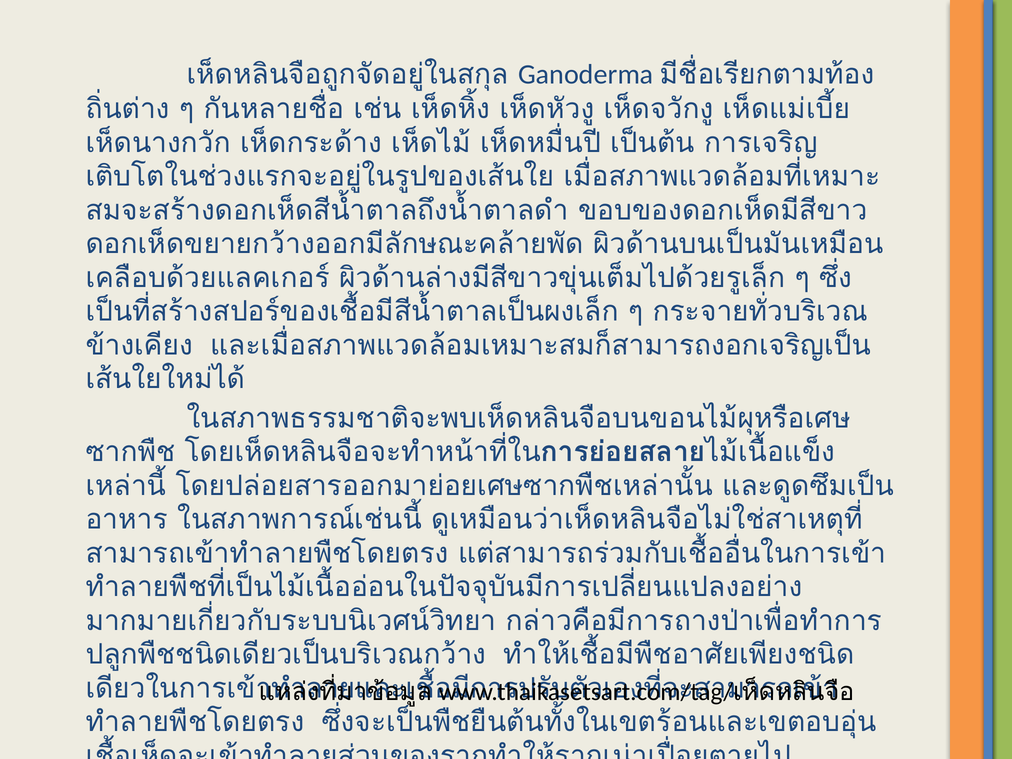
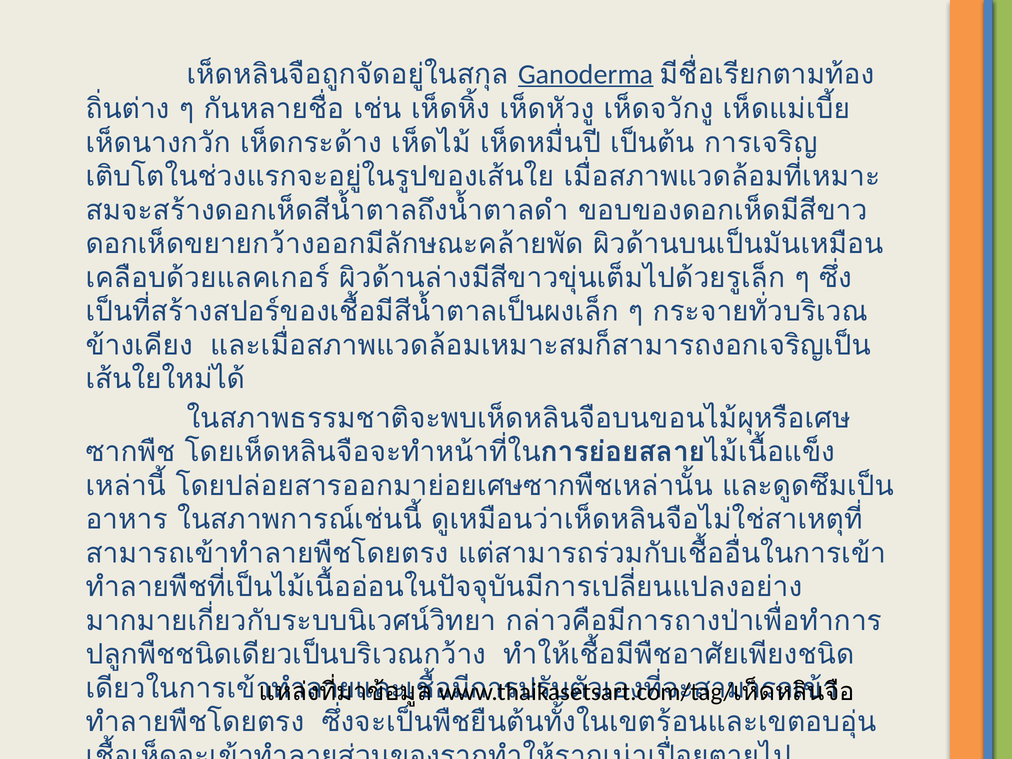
Ganoderma underline: none -> present (586, 74)
